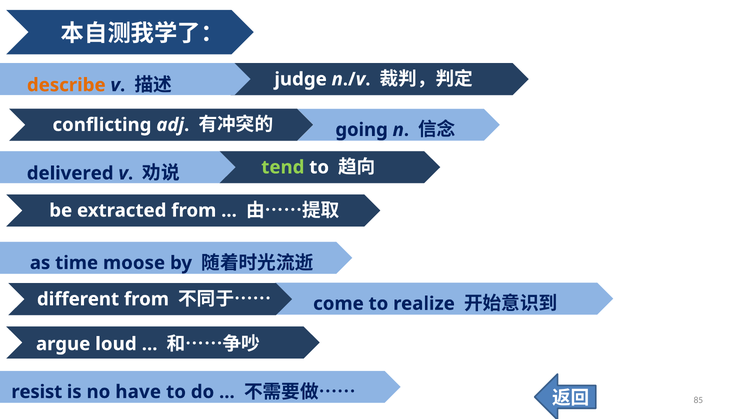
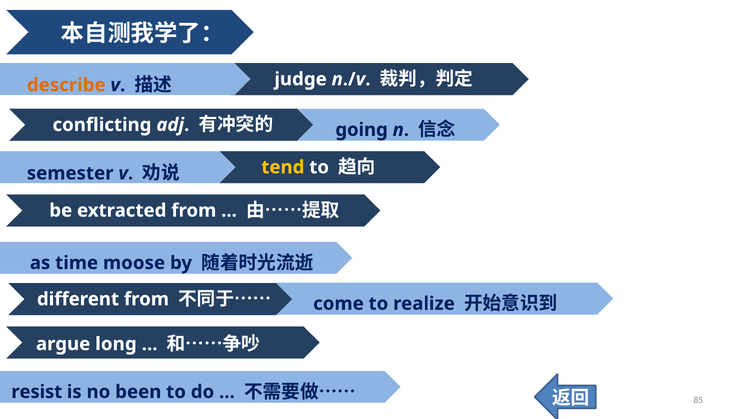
tend colour: light green -> yellow (283, 167)
delivered: delivered -> semester (70, 174)
loud: loud -> long (116, 344)
have: have -> been (138, 392)
